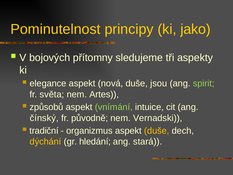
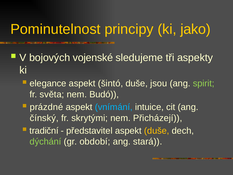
přítomny: přítomny -> vojenské (93, 58)
nová: nová -> šintó (110, 83)
Artes: Artes -> Budó (104, 94)
způsobů: způsobů -> prázdné (46, 107)
vnímání colour: light green -> light blue (114, 107)
původně: původně -> skrytými (90, 118)
Vernadski: Vernadski -> Přicházejí (158, 118)
organizmus: organizmus -> představitel (89, 131)
dýchání colour: yellow -> light green (45, 141)
hledání: hledání -> období (95, 141)
